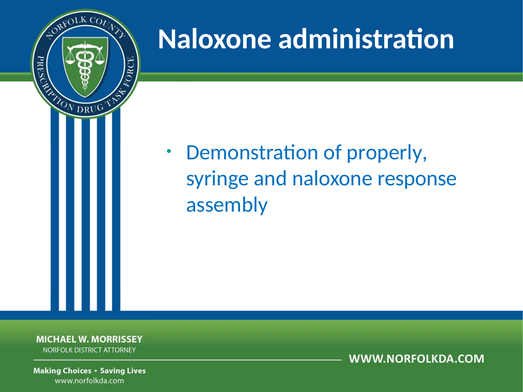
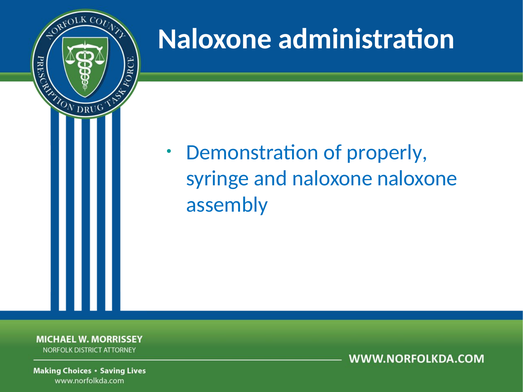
naloxone response: response -> naloxone (417, 178)
